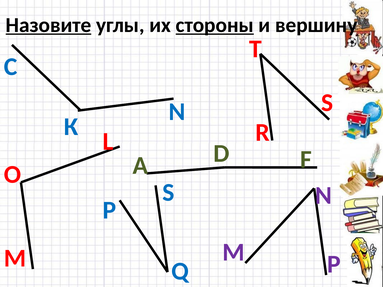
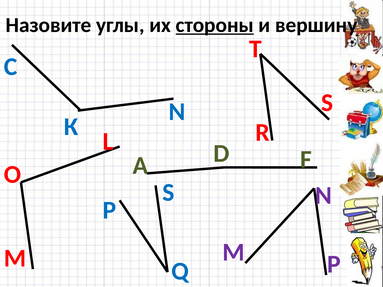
Назовите underline: present -> none (49, 25)
